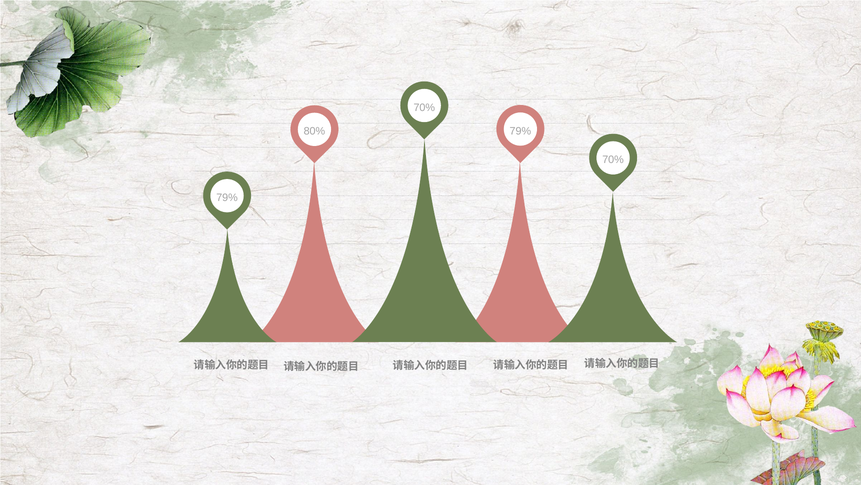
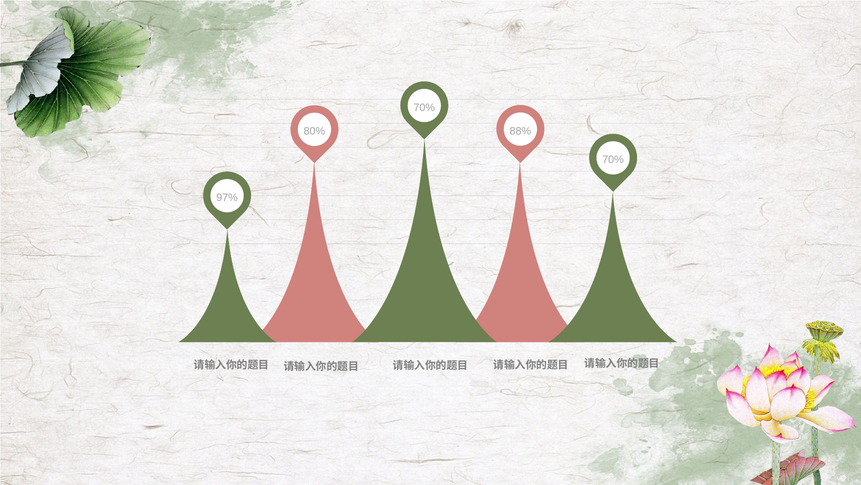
79%: 79% -> 88% (520, 131)
79%: 79% -> 97% (227, 197)
